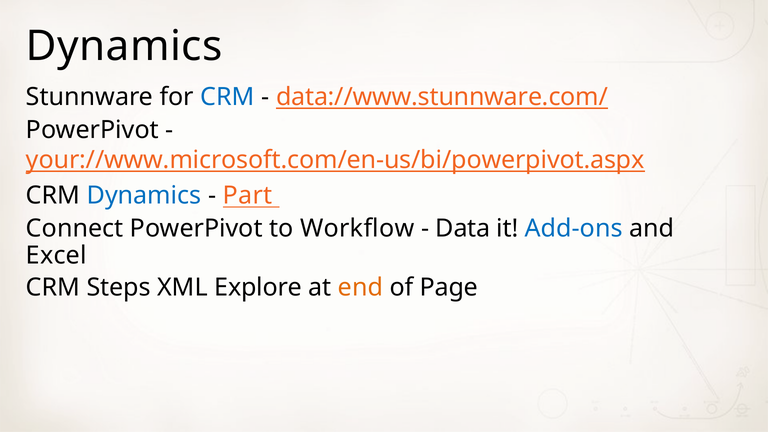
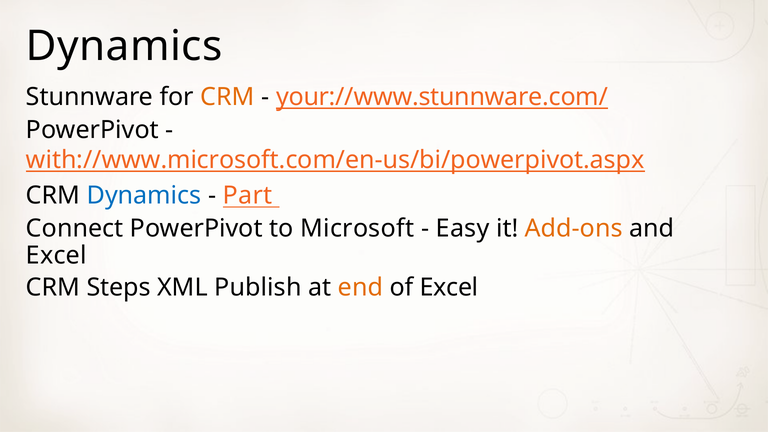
CRM colour: blue -> orange (228, 97)
data://www.stunnware.com/: data://www.stunnware.com/ -> your://www.stunnware.com/ (442, 97)
your://www.microsoft.com/en-us/bi/powerpivot.aspx: your://www.microsoft.com/en-us/bi/powerpivot.aspx -> with://www.microsoft.com/en-us/bi/powerpivot.aspx (335, 160)
Workflow: Workflow -> Microsoft (357, 228)
Data: Data -> Easy (463, 228)
Add-ons colour: blue -> orange (574, 228)
Explore: Explore -> Publish (258, 288)
of Page: Page -> Excel (449, 288)
